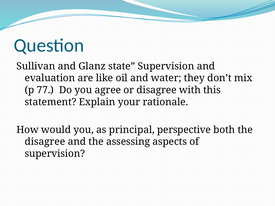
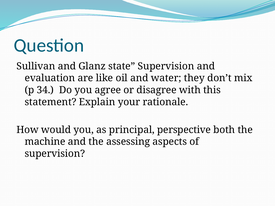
77: 77 -> 34 (45, 90)
disagree: disagree -> machine (45, 142)
